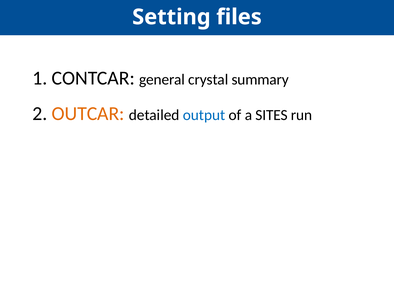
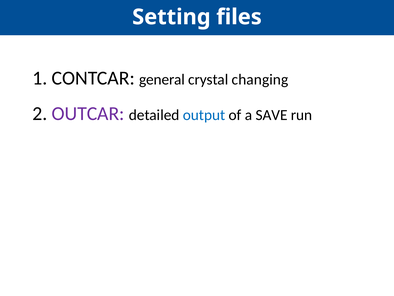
summary: summary -> changing (260, 79)
OUTCAR colour: orange -> purple (88, 113)
SITES: SITES -> SAVE (272, 115)
